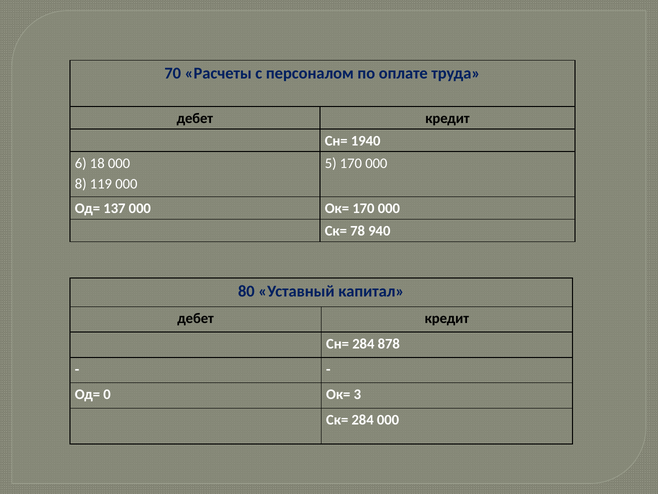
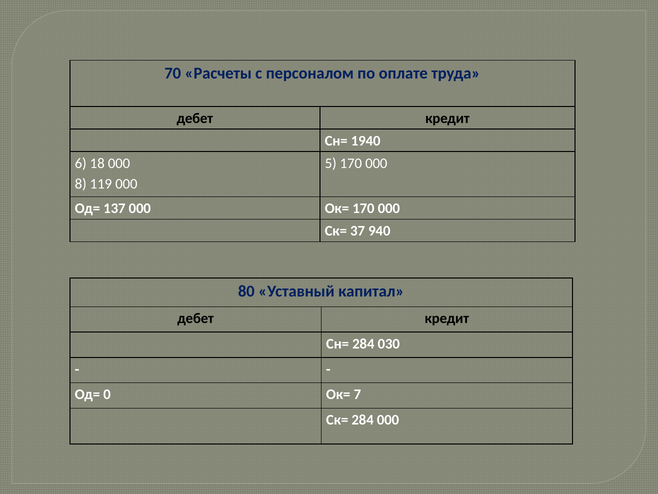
78: 78 -> 37 (358, 231)
878: 878 -> 030 (389, 344)
3: 3 -> 7 (357, 394)
